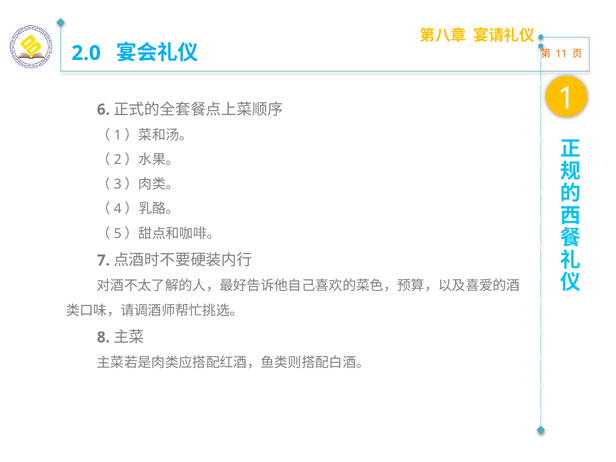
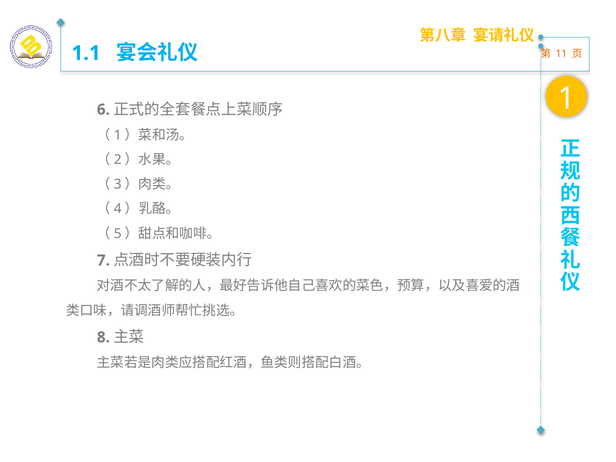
2.0: 2.0 -> 1.1 (86, 53)
